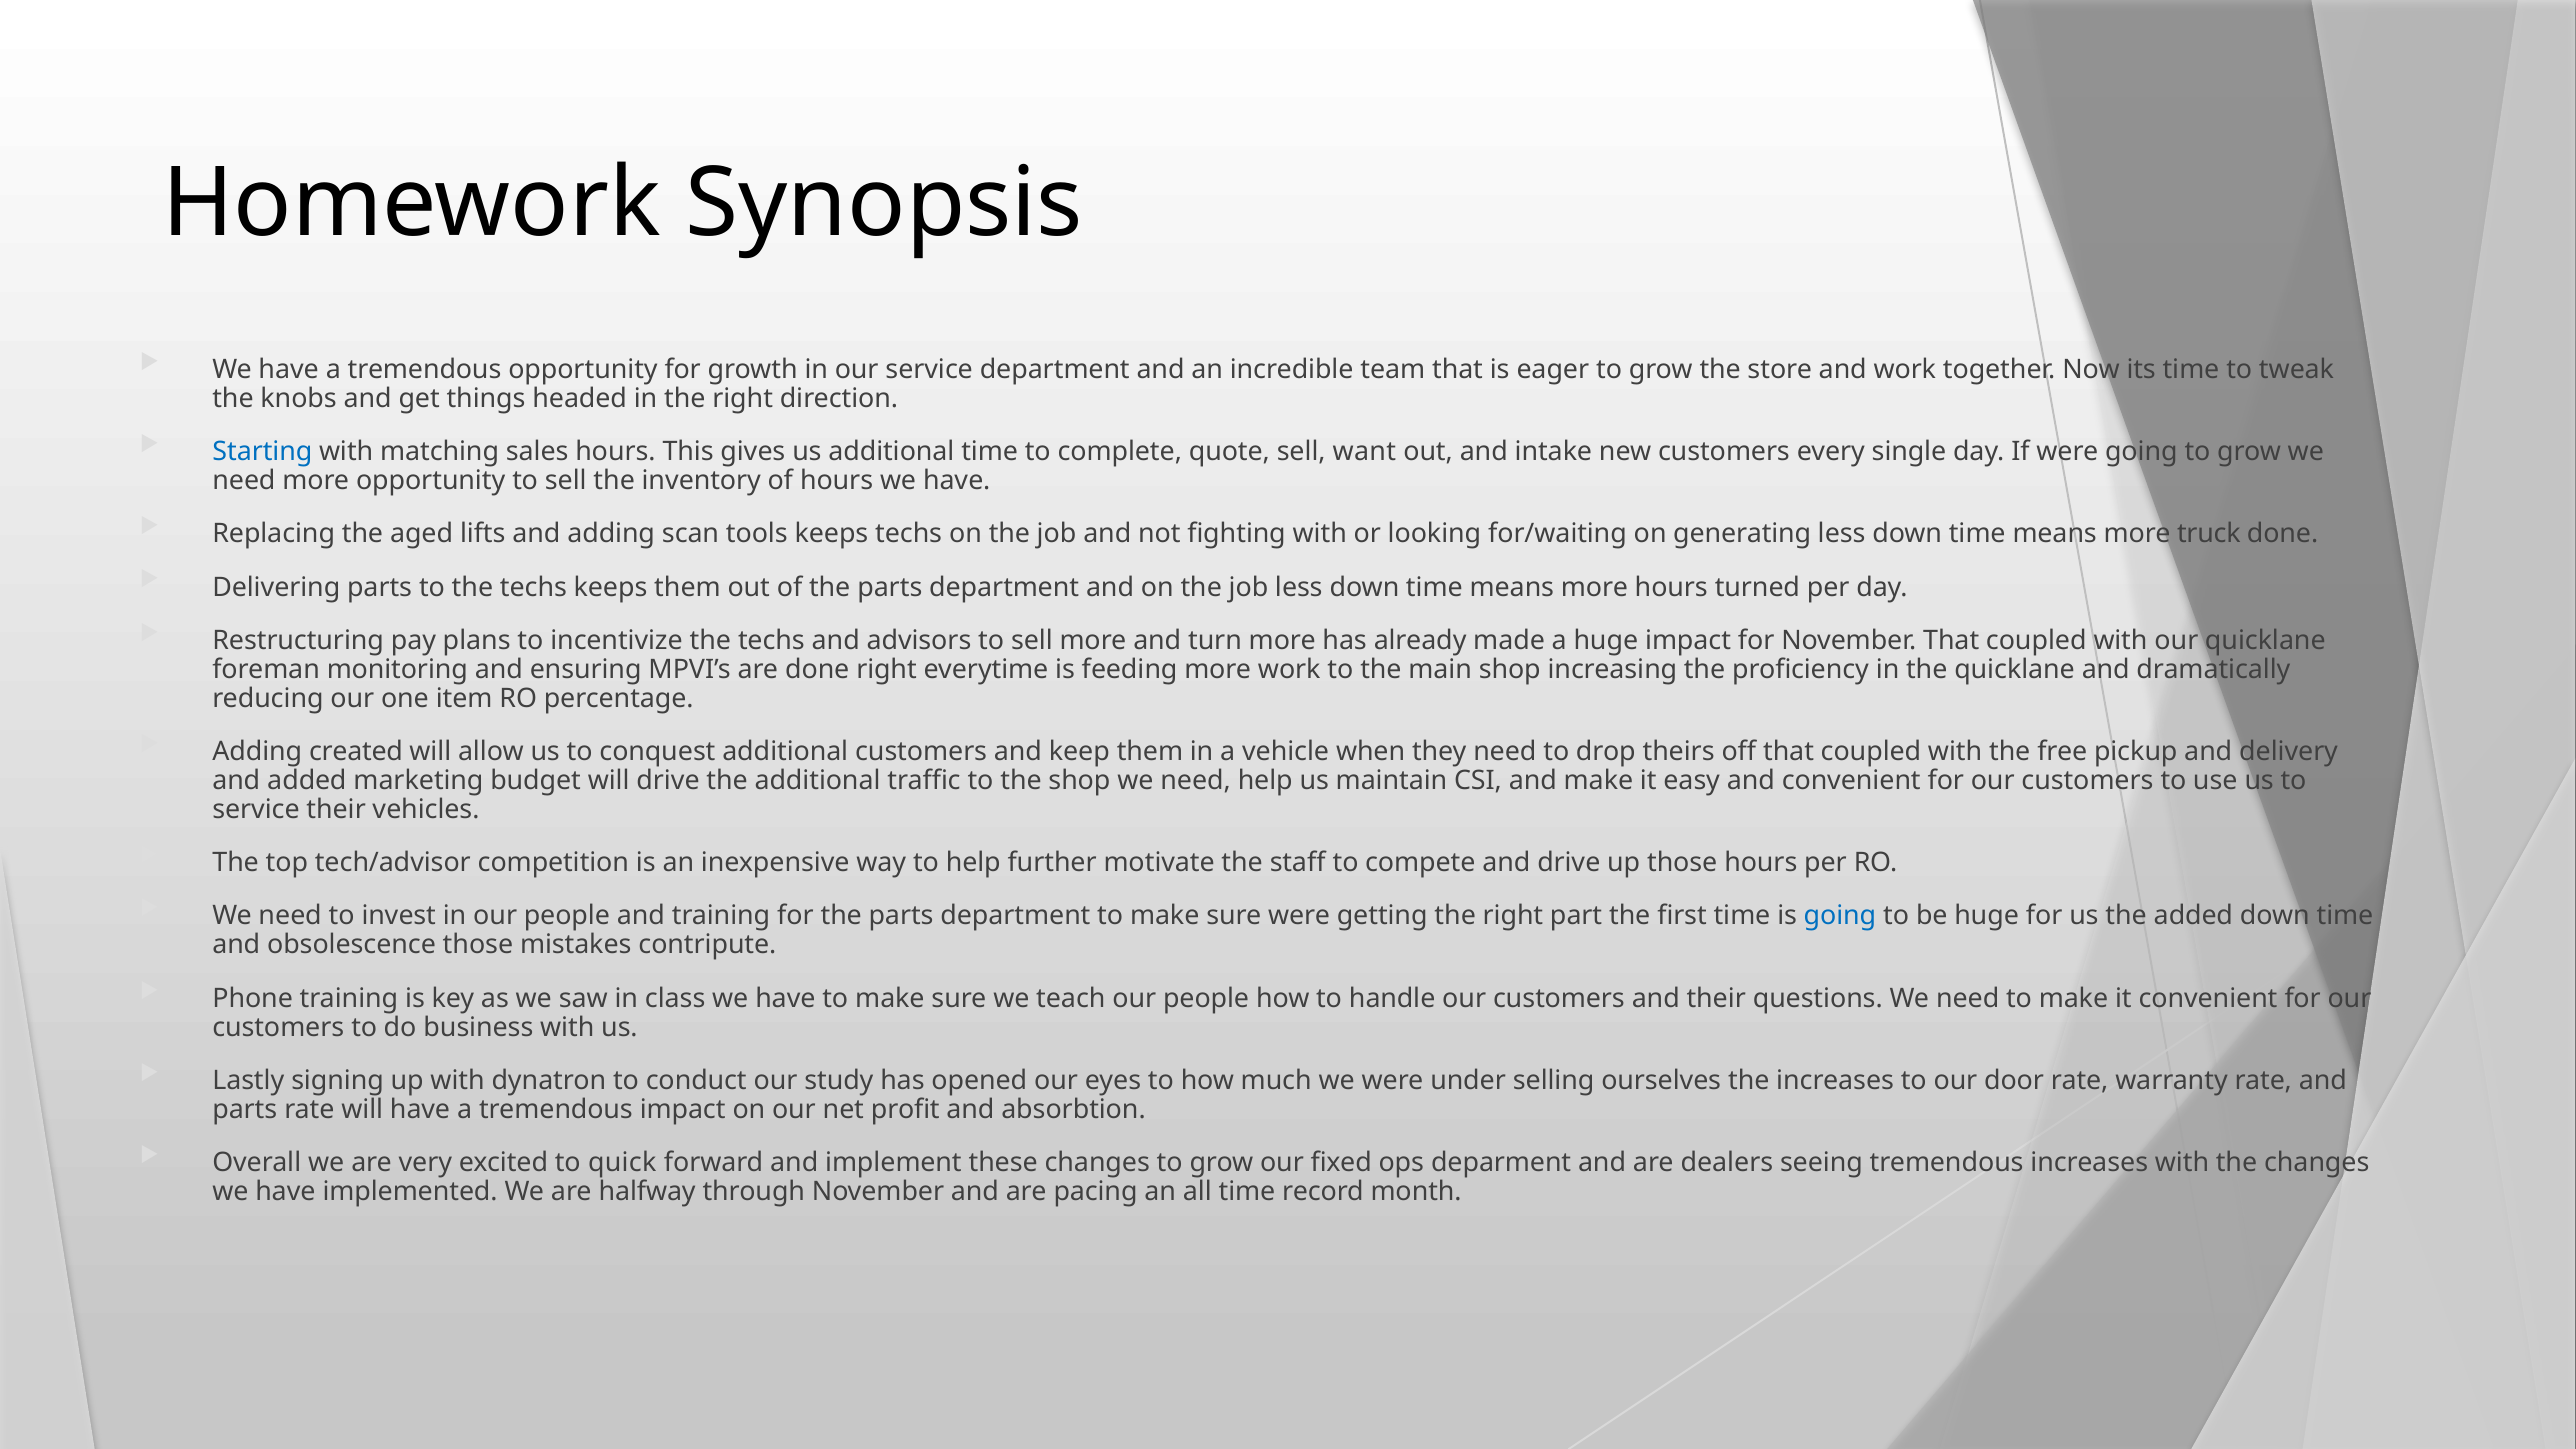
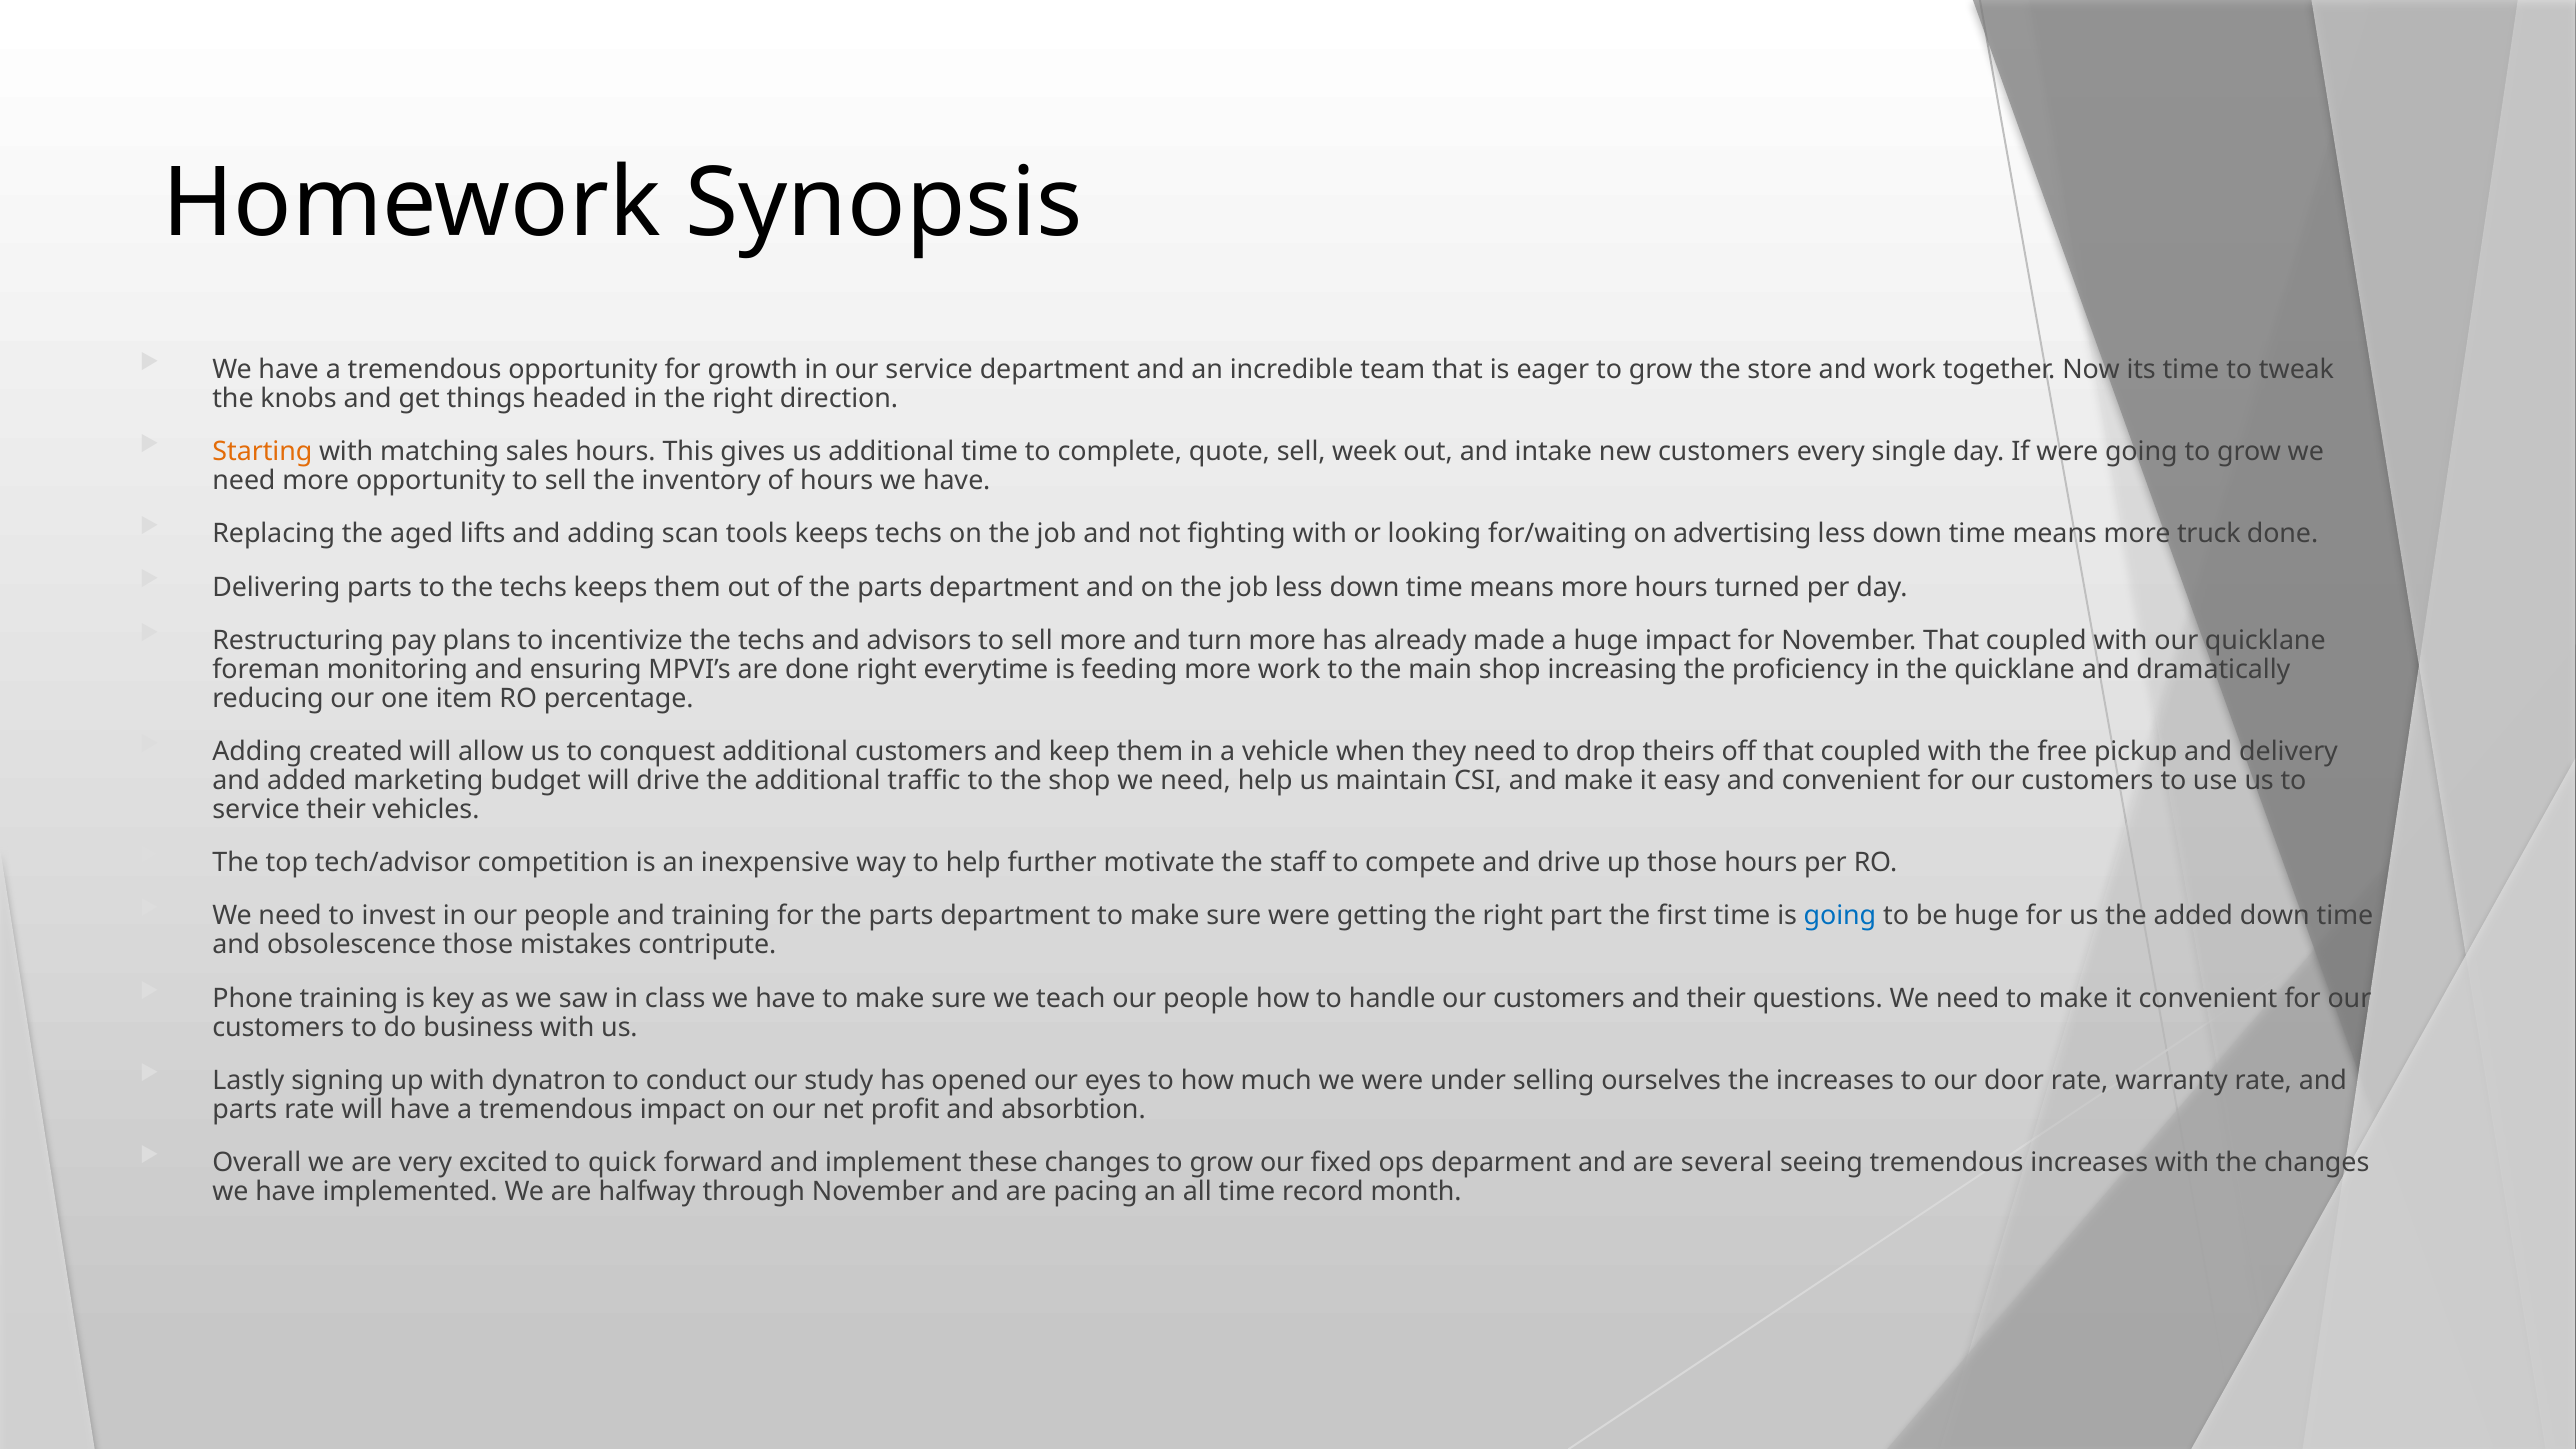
Starting colour: blue -> orange (262, 452)
want: want -> week (1365, 452)
generating: generating -> advertising (1742, 534)
dealers: dealers -> several (1727, 1163)
